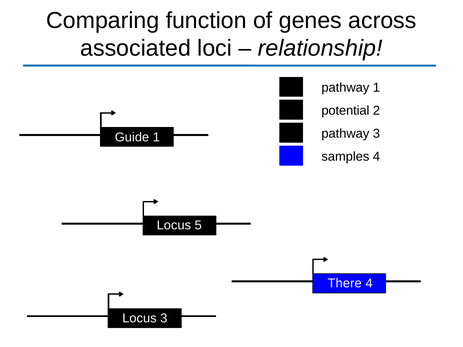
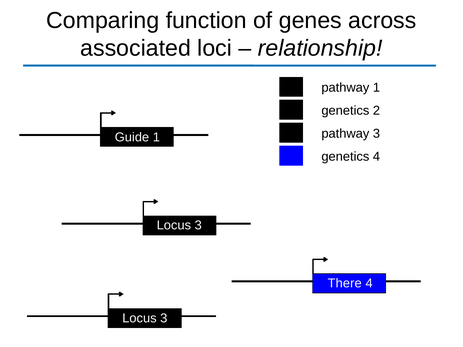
potential: potential -> genetics (345, 111)
samples: samples -> genetics (345, 157)
5: 5 -> 3 (198, 225)
